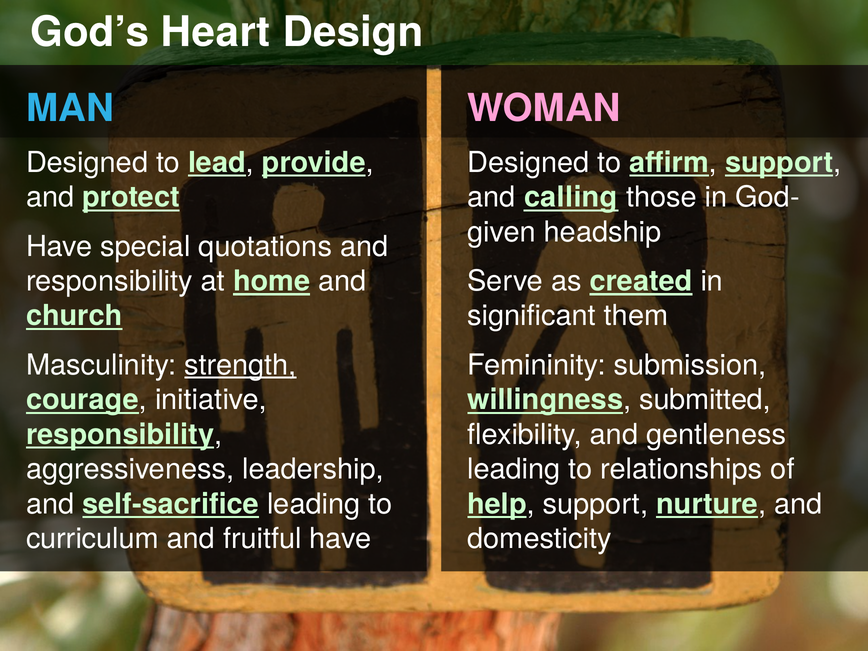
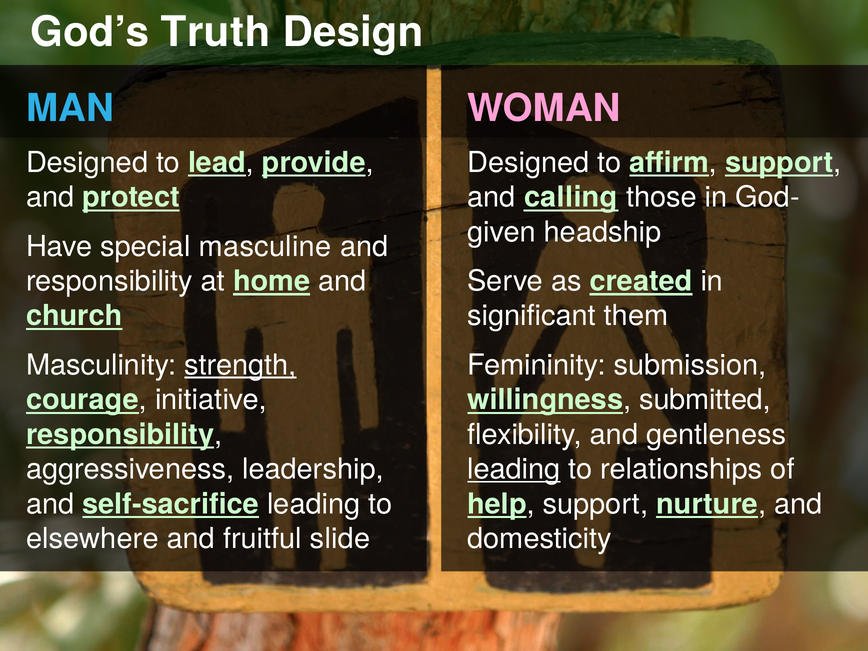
Heart: Heart -> Truth (216, 33)
quotations: quotations -> masculine (265, 246)
leading underline: none -> present (514, 469)
curriculum: curriculum -> elsewhere (92, 539)
fruitful have: have -> slide (340, 539)
